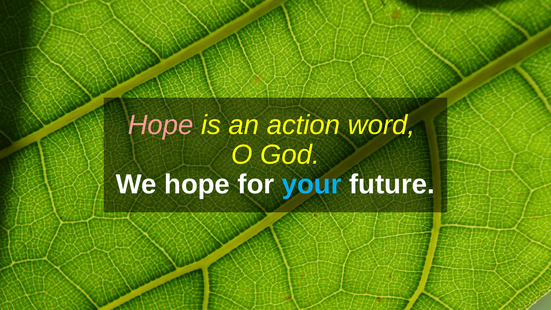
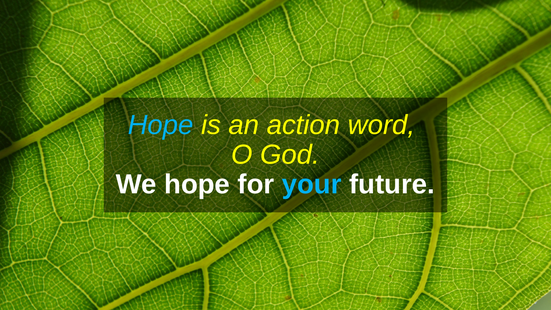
Hope colour: pink -> light blue (161, 125)
